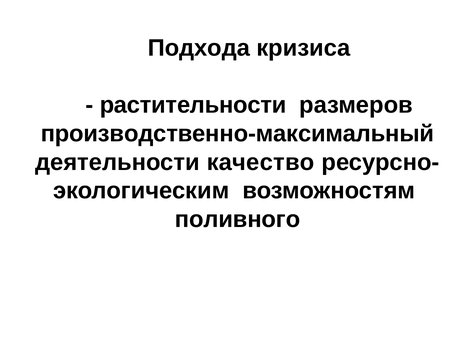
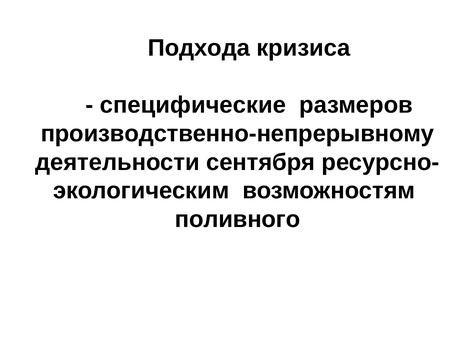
растительности: растительности -> специфические (193, 105)
производственно-максимальный: производственно-максимальный -> производственно-непрерывному (237, 133)
качество: качество -> сентября (261, 162)
